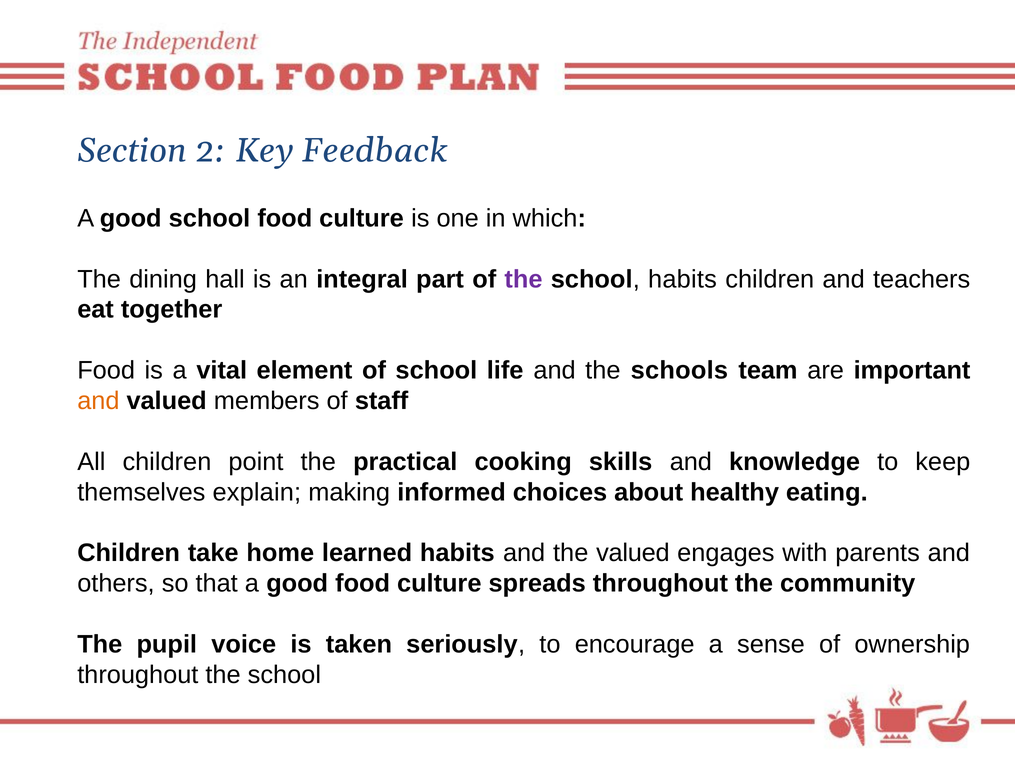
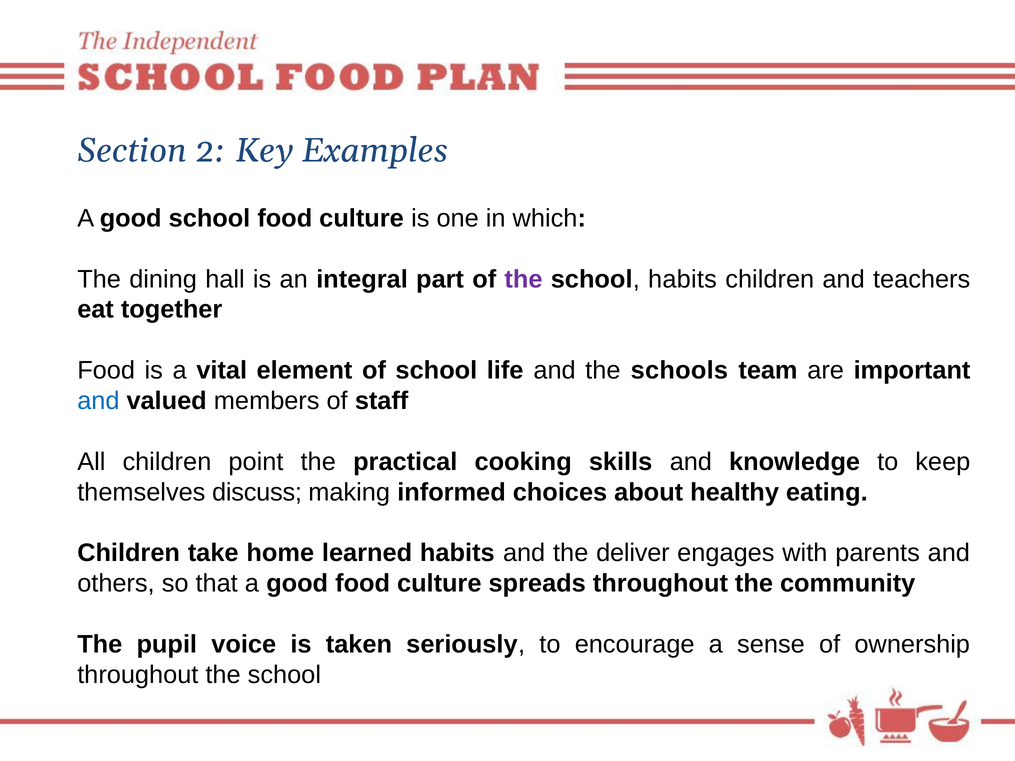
Feedback: Feedback -> Examples (375, 151)
and colour: orange -> blue (98, 401)
explain: explain -> discuss (257, 492)
the valued: valued -> deliver (633, 553)
